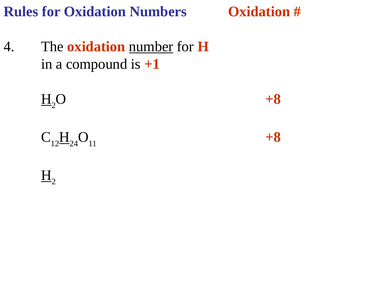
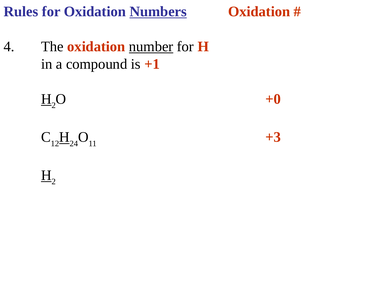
Numbers underline: none -> present (158, 12)
+8: +8 -> +0 (273, 99)
+8: +8 -> +3 (273, 137)
